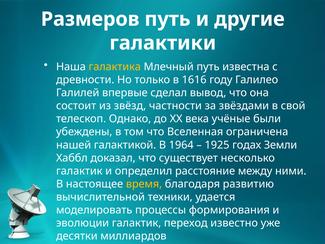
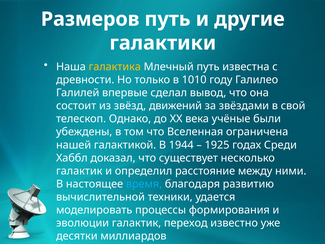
1616: 1616 -> 1010 (194, 80)
частности: частности -> движений (175, 106)
1964: 1964 -> 1944 (181, 145)
Земли: Земли -> Среди (280, 145)
время colour: yellow -> light blue (144, 184)
